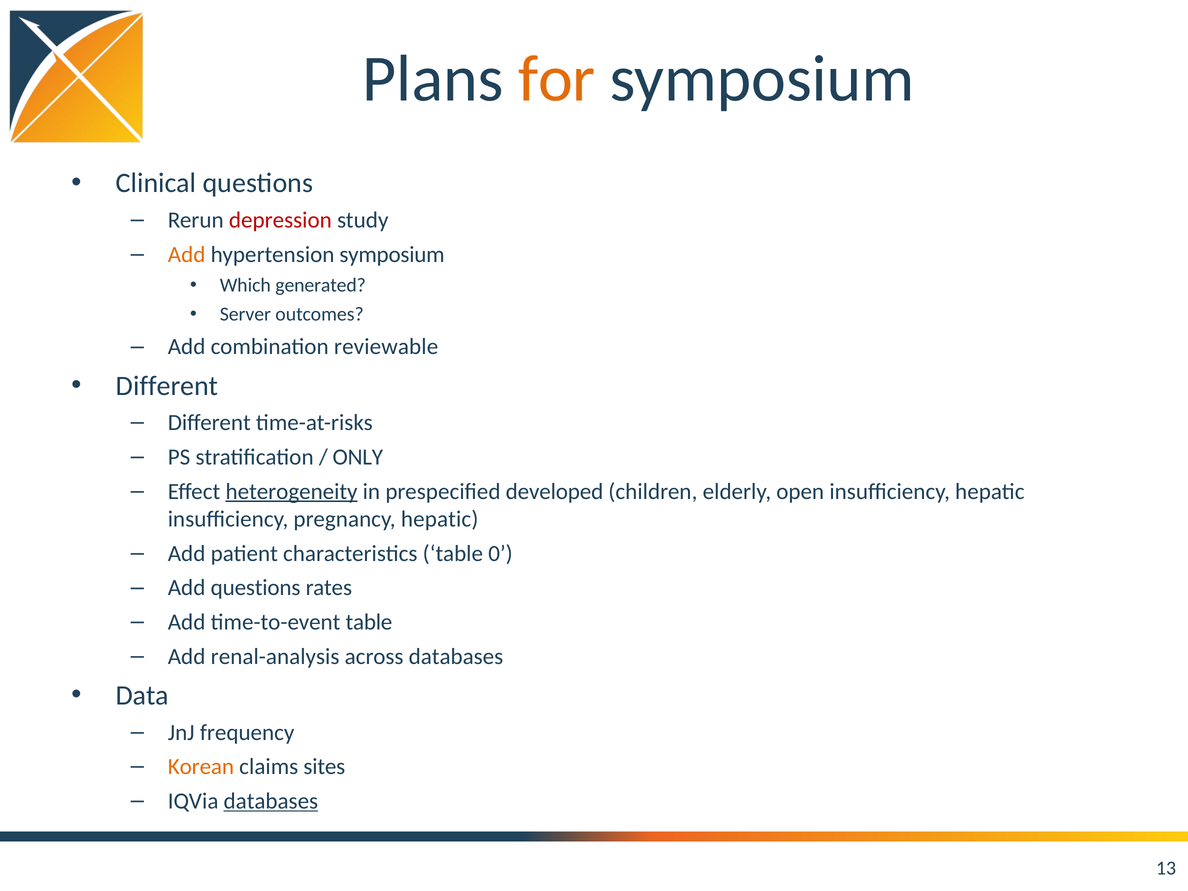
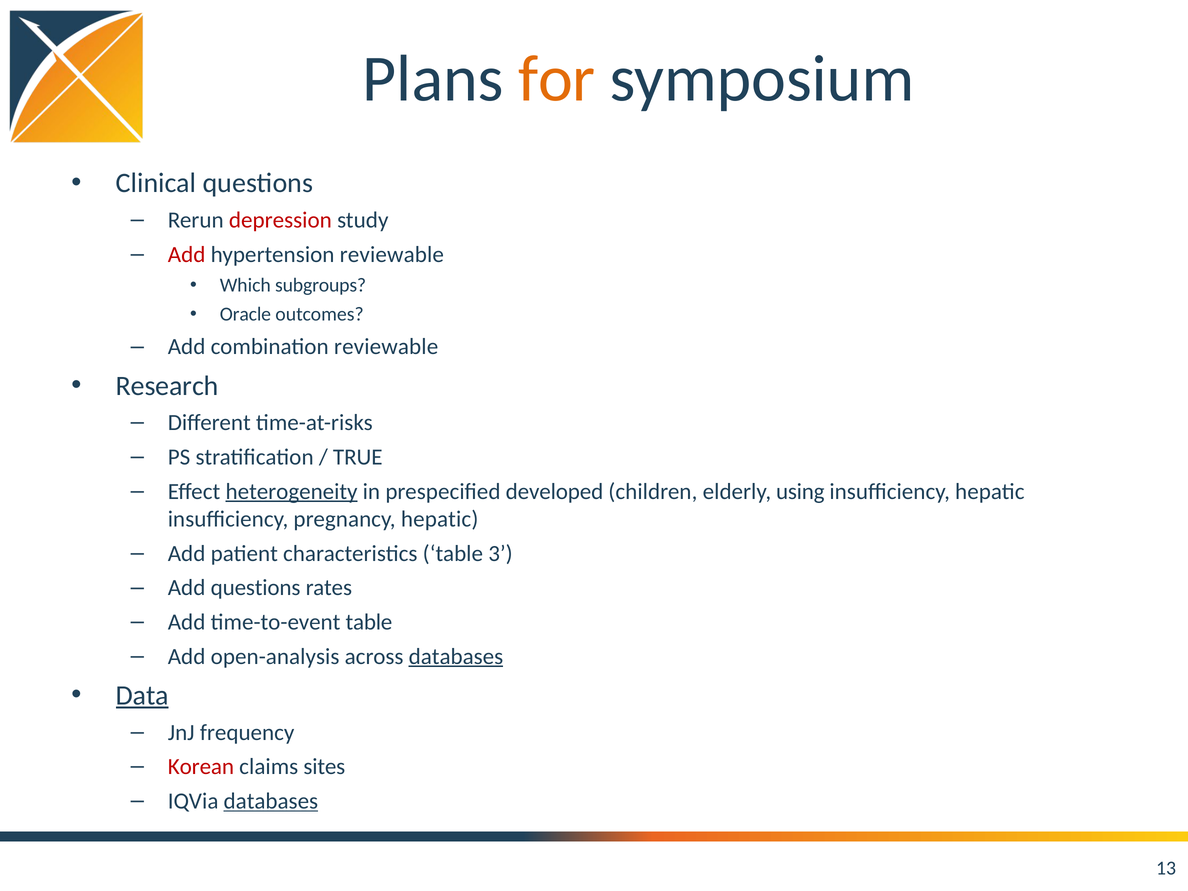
Add colour: orange -> red (187, 254)
hypertension symposium: symposium -> reviewable (392, 254)
generated: generated -> subgroups (321, 285)
Server: Server -> Oracle (245, 314)
Different: Different -> Research (167, 386)
ONLY: ONLY -> TRUE (358, 457)
open: open -> using (800, 491)
0: 0 -> 3 (501, 553)
renal-analysis: renal-analysis -> open-analysis (275, 656)
databases underline: none -> present (456, 656)
Data underline: none -> present (142, 695)
Korean colour: orange -> red (201, 767)
